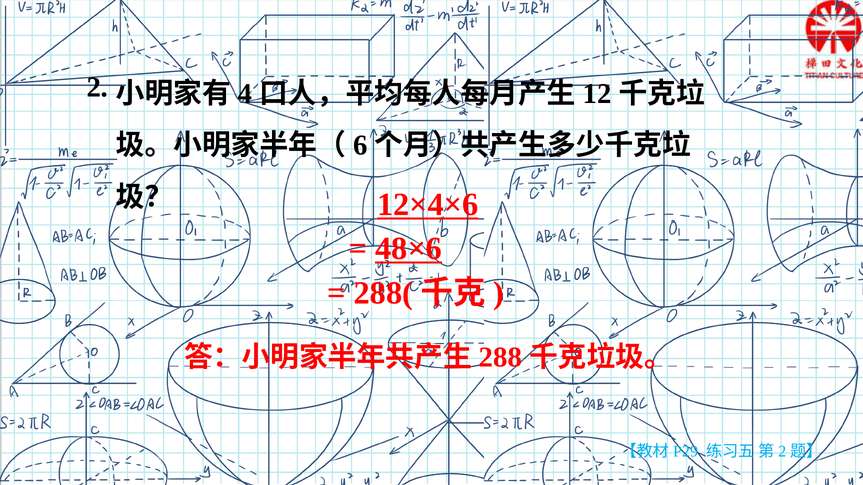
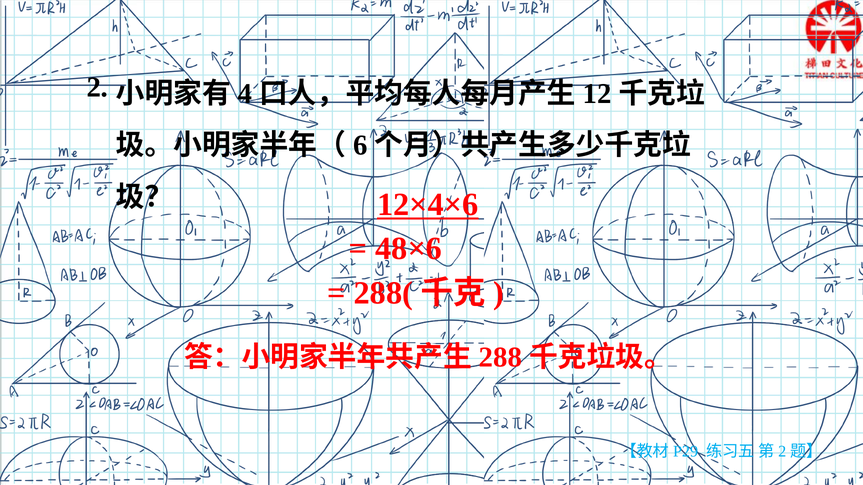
48×6 underline: present -> none (409, 249)
